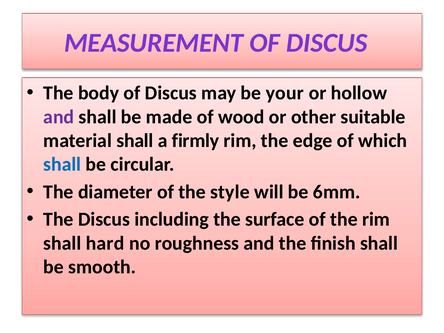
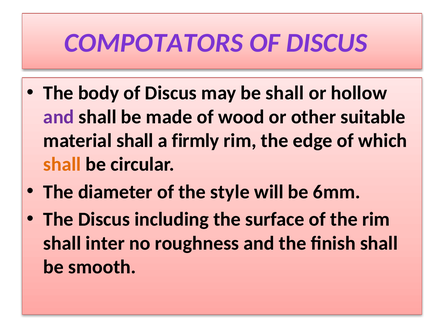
MEASUREMENT: MEASUREMENT -> COMPOTATORS (154, 43)
be your: your -> shall (285, 93)
shall colour: blue -> orange (62, 164)
hard: hard -> inter (105, 243)
